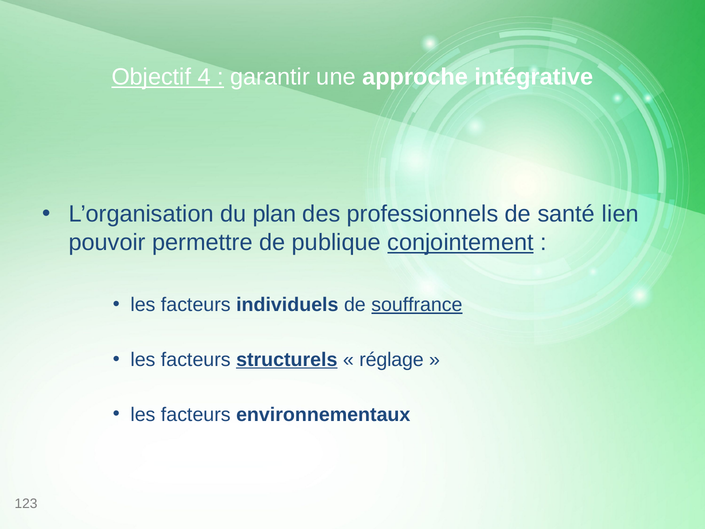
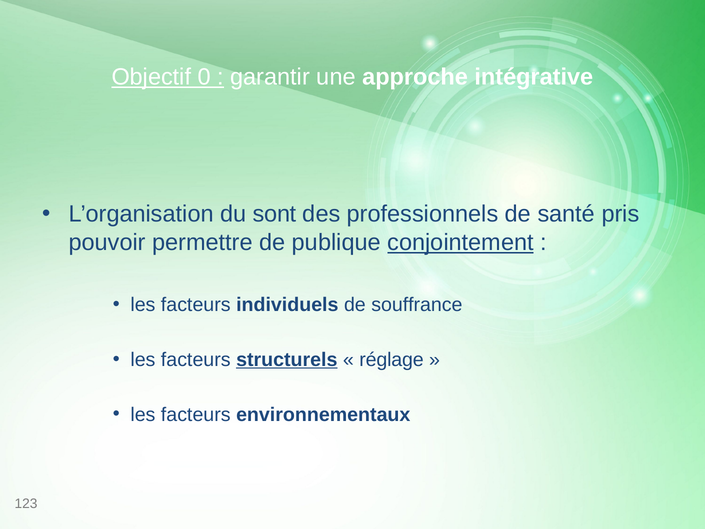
4: 4 -> 0 (204, 77)
plan: plan -> sont (275, 214)
lien: lien -> pris (620, 214)
souffrance underline: present -> none (417, 305)
